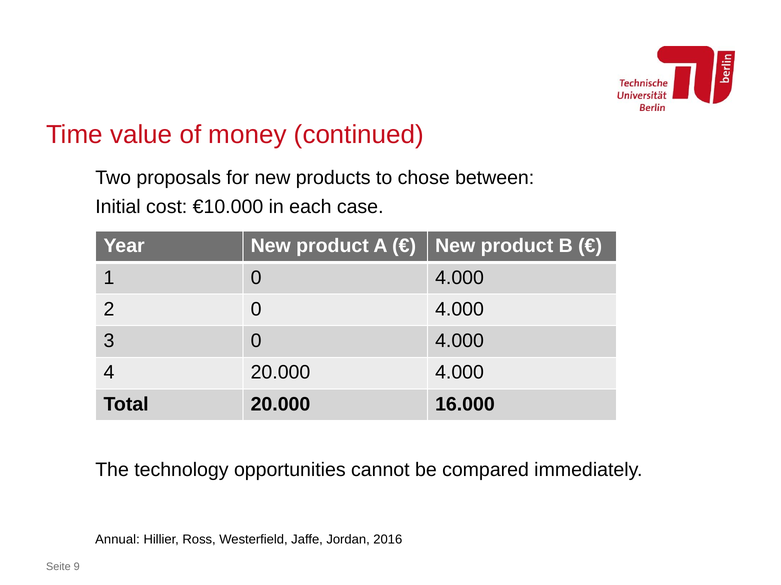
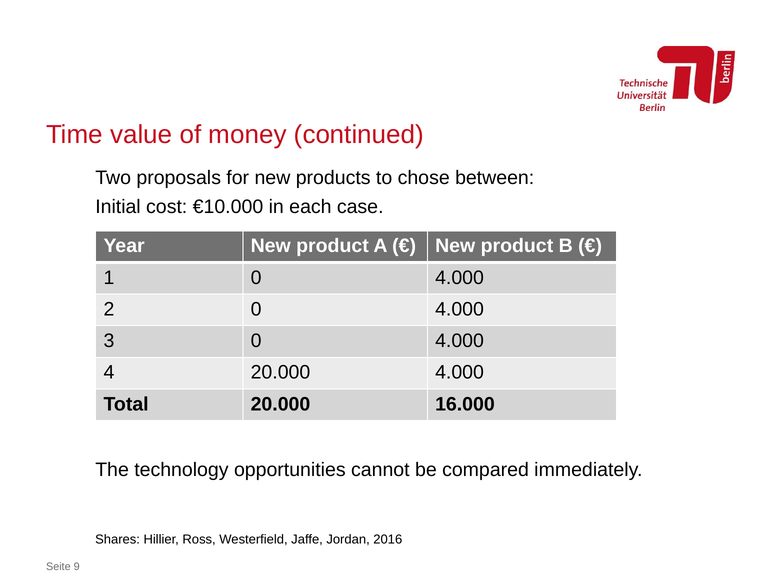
Annual: Annual -> Shares (118, 540)
